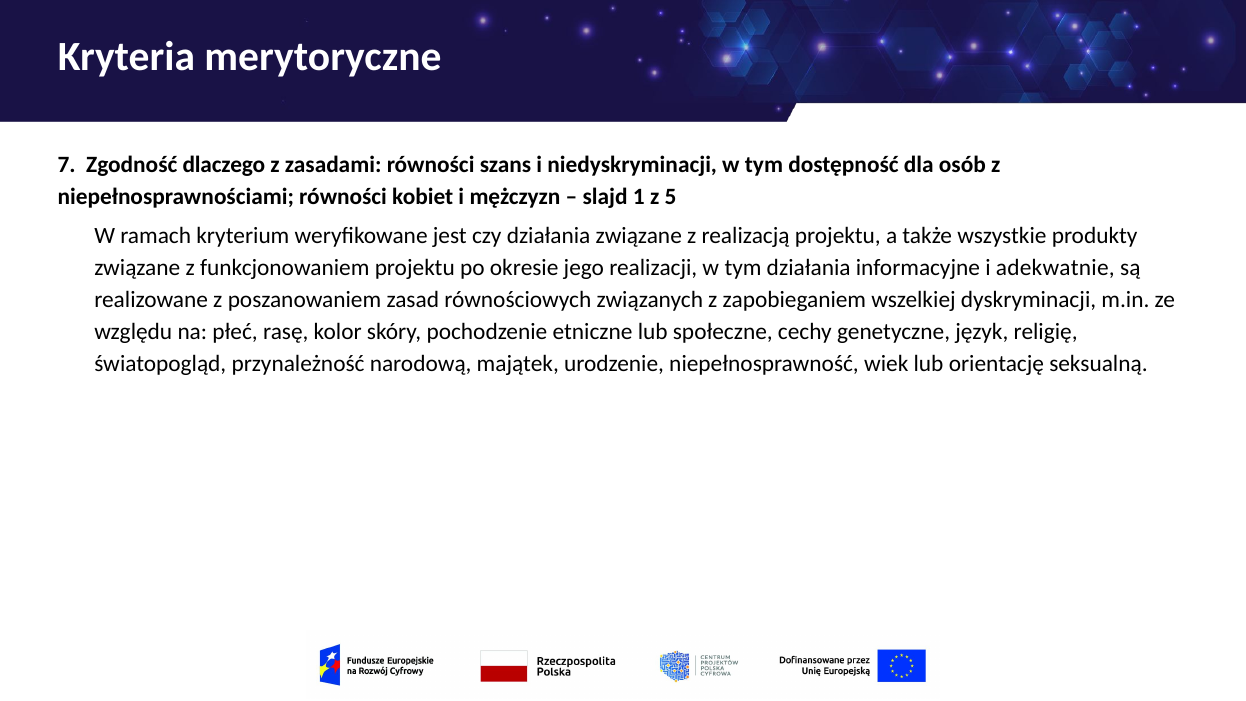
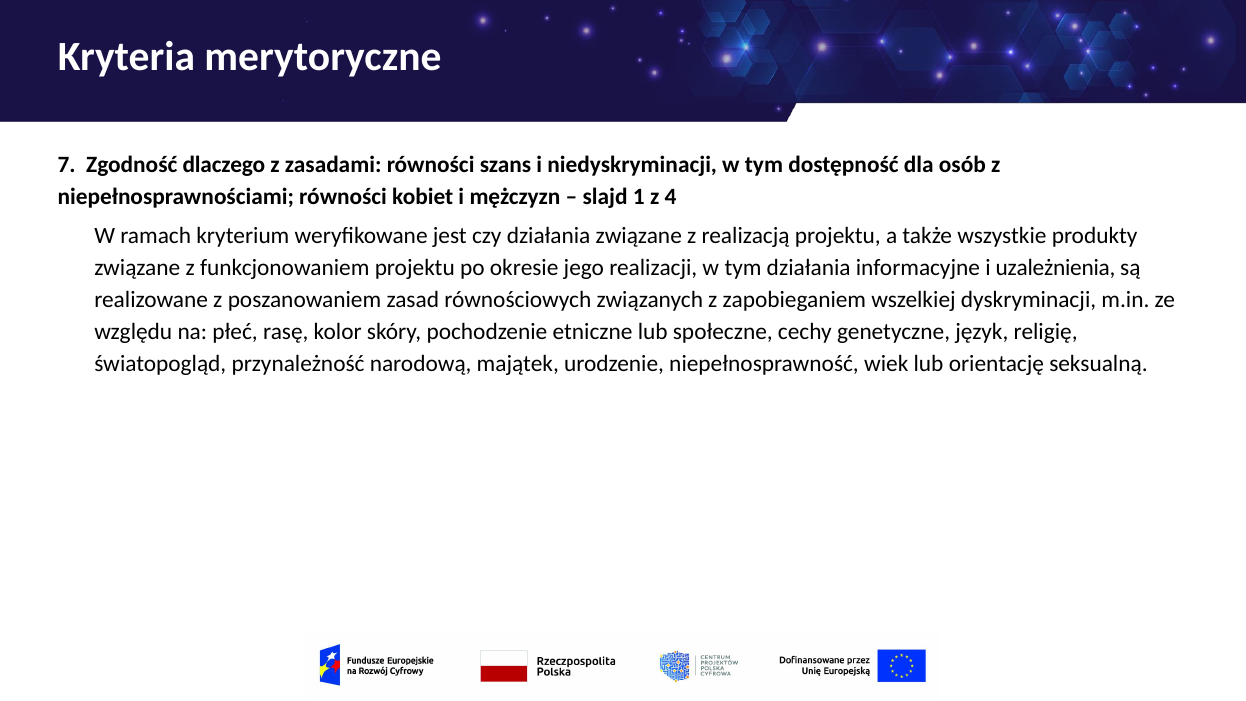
5: 5 -> 4 (670, 196)
adekwatnie: adekwatnie -> uzależnienia (1056, 268)
